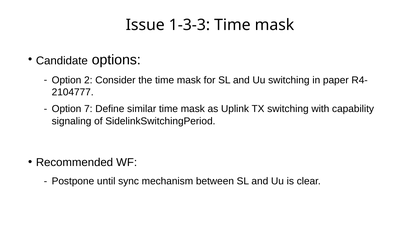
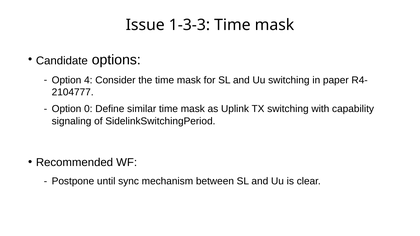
2: 2 -> 4 (88, 80)
7: 7 -> 0 (88, 109)
